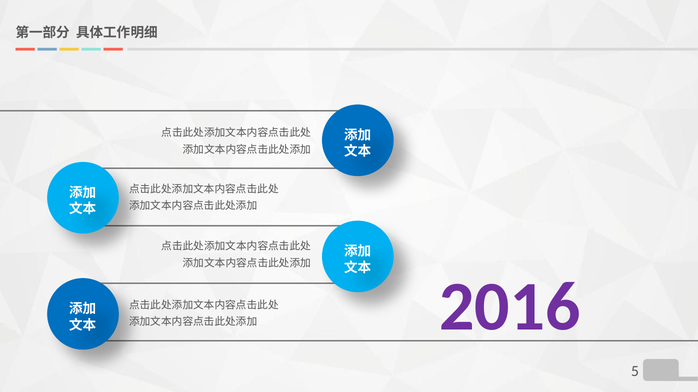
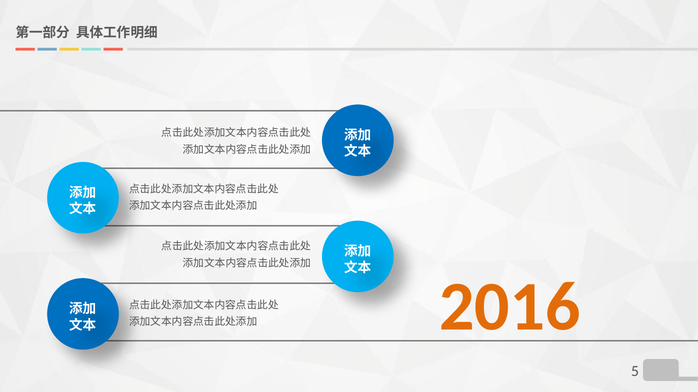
2016 colour: purple -> orange (510, 307)
